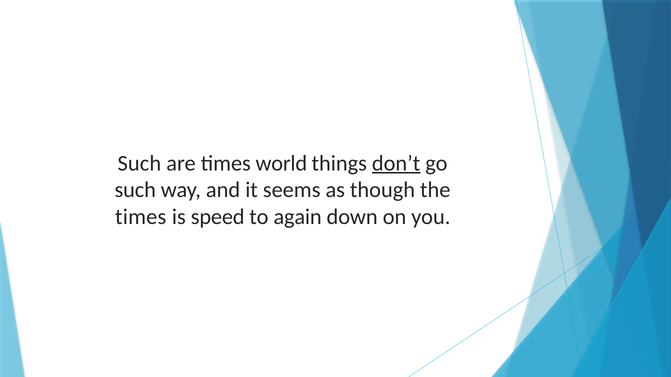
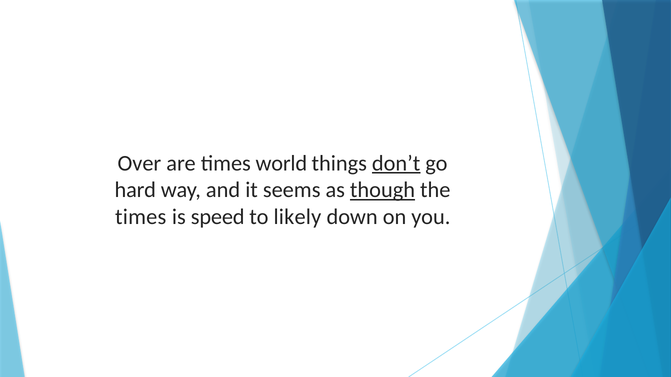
Such: Such -> Over (139, 163)
such: such -> hard (135, 190)
though underline: none -> present (383, 190)
again: again -> likely (297, 217)
